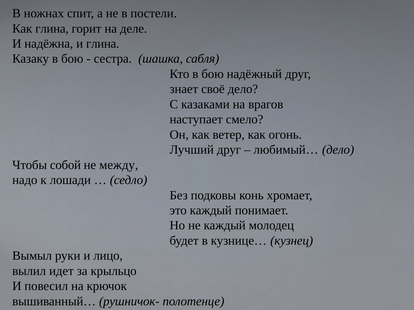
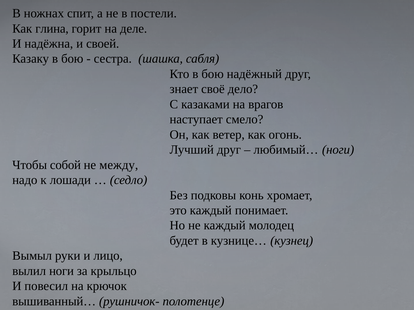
и глина: глина -> своей (103, 44)
любимый… дело: дело -> ноги (338, 150)
вылил идет: идет -> ноги (62, 271)
